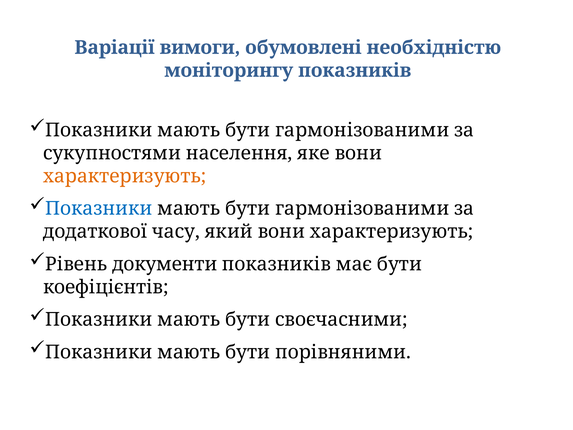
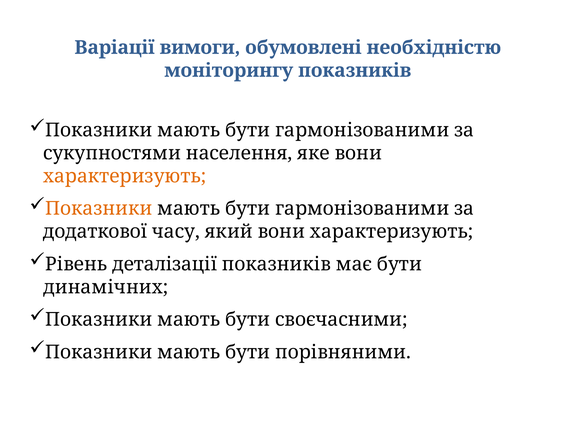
Показники colour: blue -> orange (99, 209)
документи: документи -> деталізації (165, 264)
коефіцієнтів: коефіцієнтів -> динамічних (106, 287)
